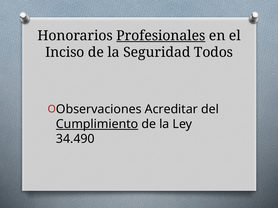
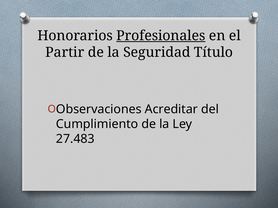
Inciso: Inciso -> Partir (65, 52)
Todos: Todos -> Título (213, 52)
Cumplimiento underline: present -> none (97, 124)
34.490: 34.490 -> 27.483 (75, 139)
